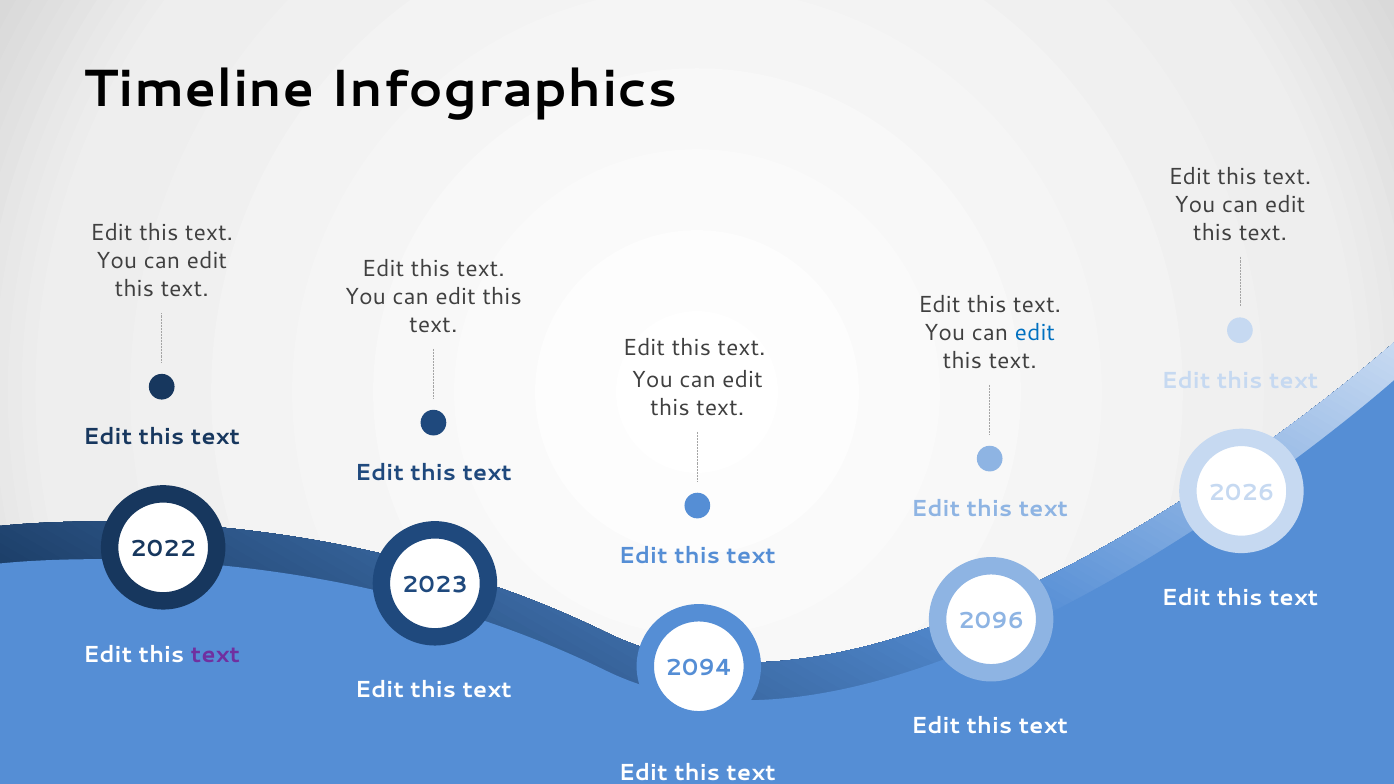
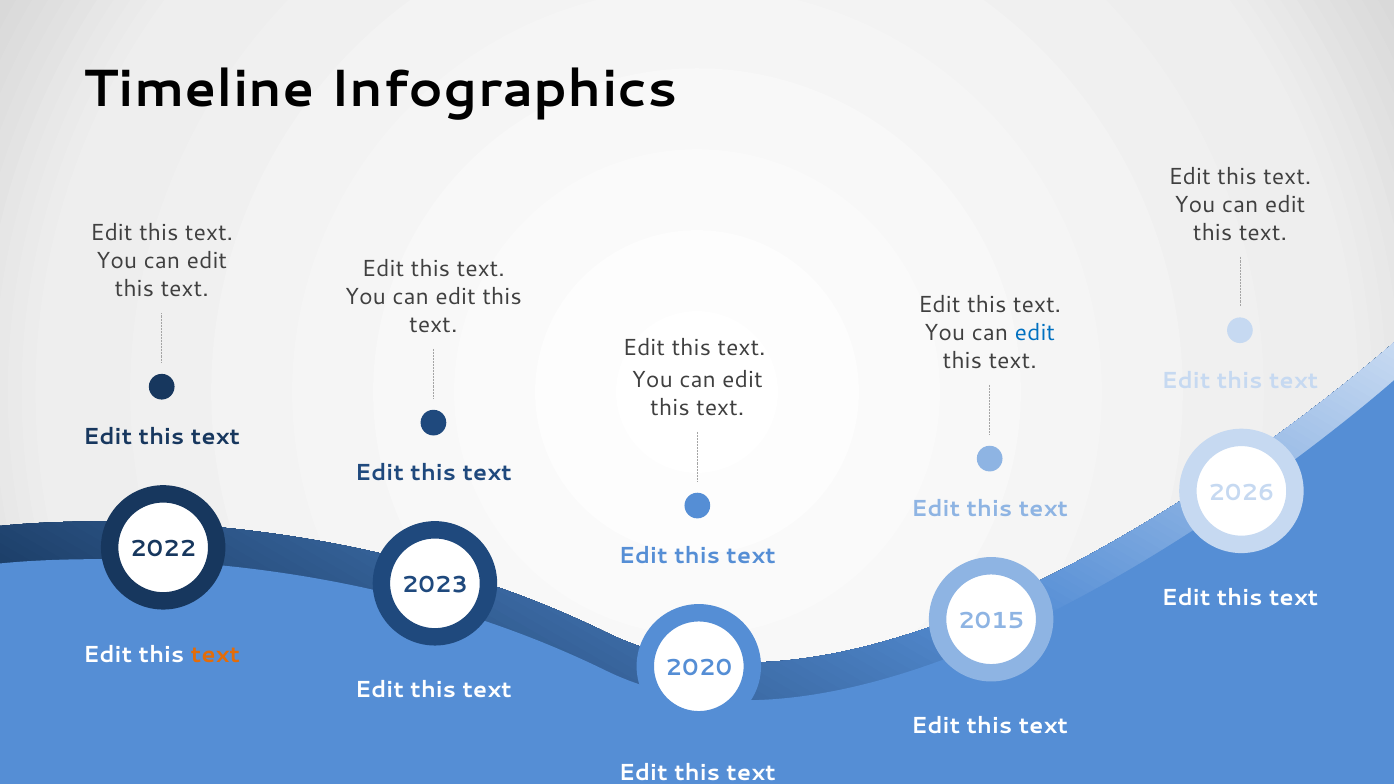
2096: 2096 -> 2015 (991, 621)
text colour: purple -> orange (215, 655)
2094: 2094 -> 2020 (699, 668)
